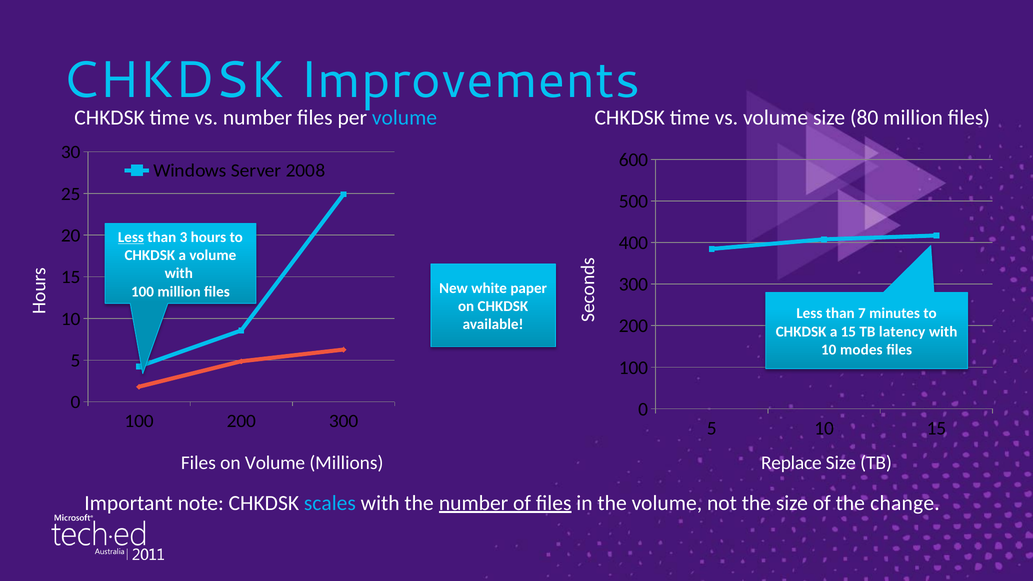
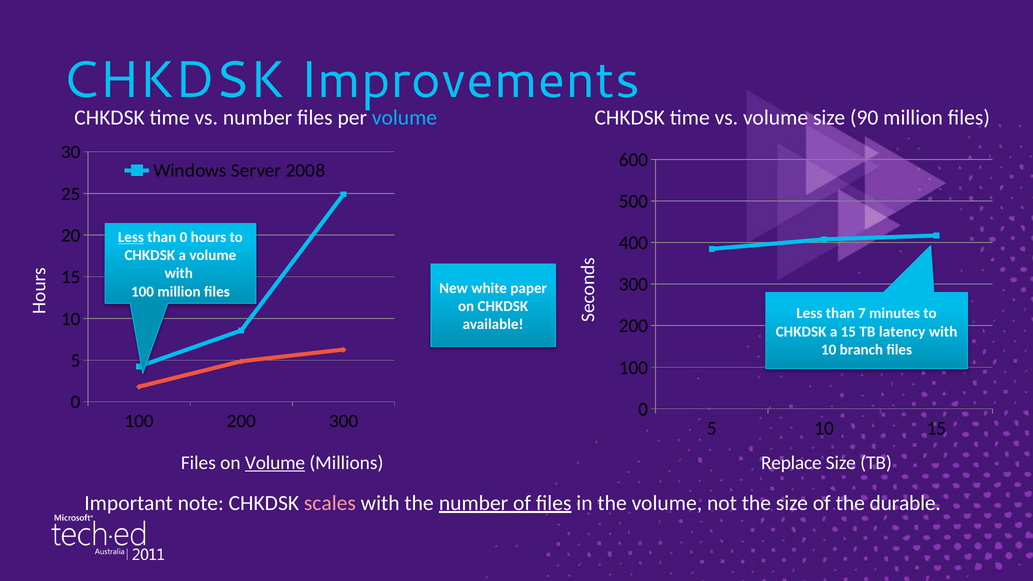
80: 80 -> 90 (864, 118)
than 3: 3 -> 0 (183, 237)
modes: modes -> branch (861, 350)
Volume underline: none -> present (275, 463)
scales colour: light blue -> pink (330, 503)
change: change -> durable (905, 503)
